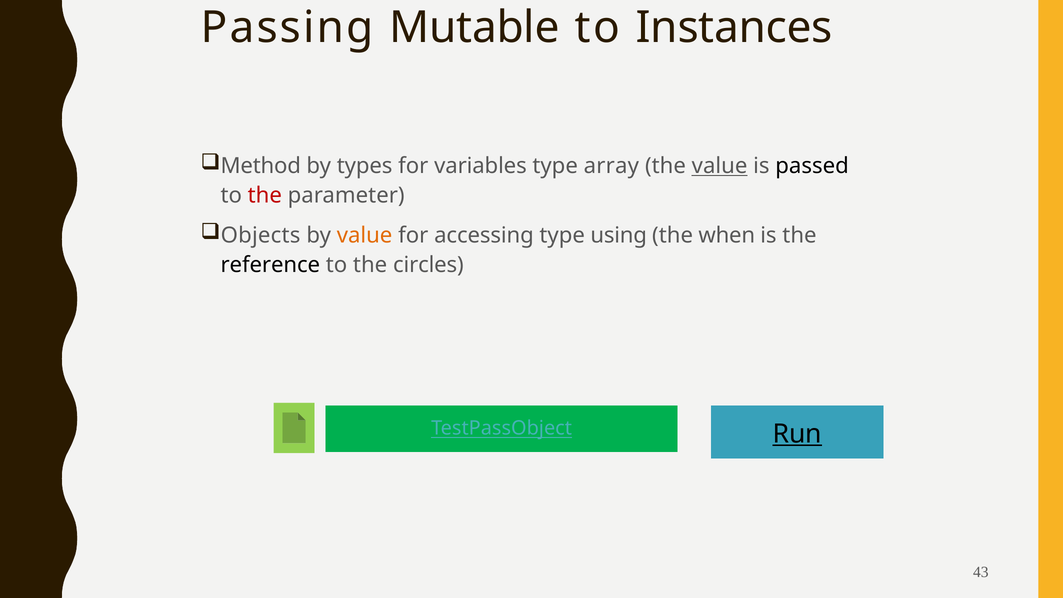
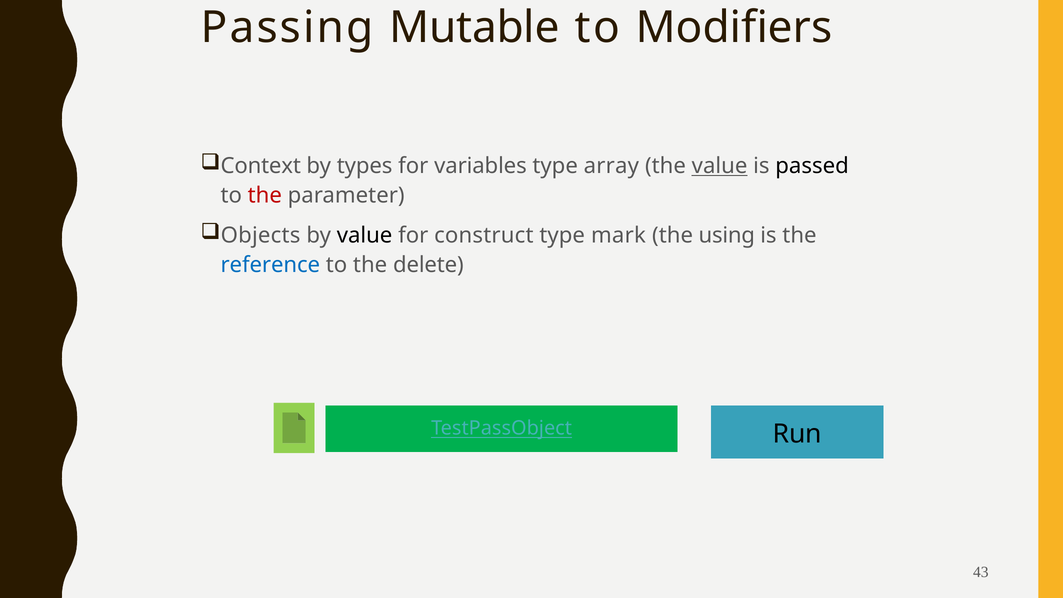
Instances: Instances -> Modifiers (734, 28)
Method: Method -> Context (261, 166)
value colour: orange -> black (365, 236)
accessing: accessing -> construct (484, 236)
using: using -> mark (618, 236)
when: when -> using (727, 236)
reference colour: black -> blue (270, 265)
circles: circles -> delete (428, 265)
Run underline: present -> none (797, 434)
